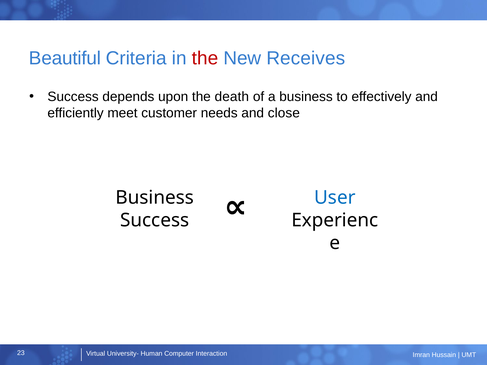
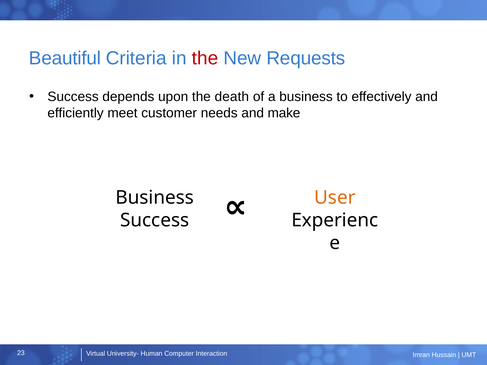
Receives: Receives -> Requests (306, 58)
close: close -> make (284, 113)
User colour: blue -> orange (335, 198)
